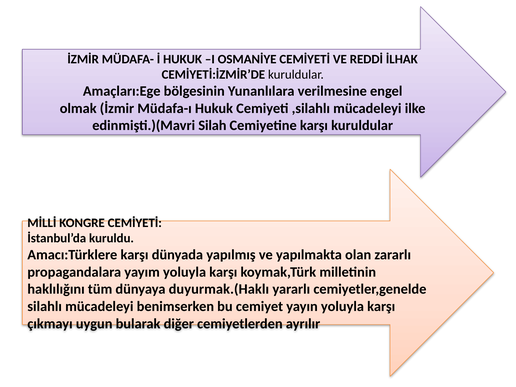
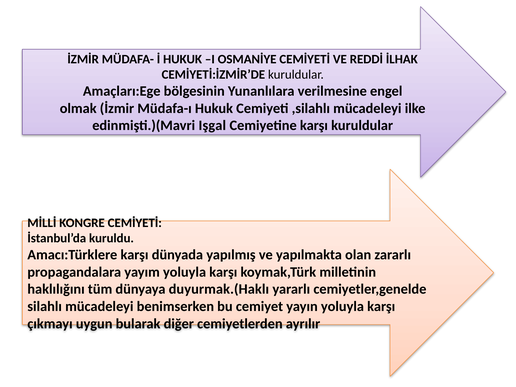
Silah: Silah -> Işgal (212, 126)
